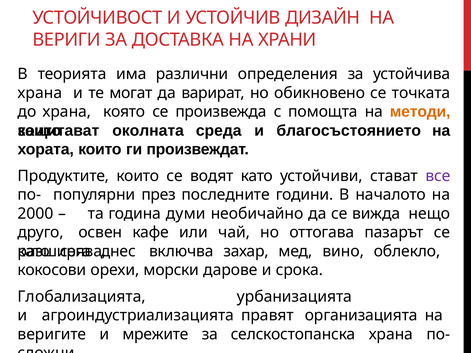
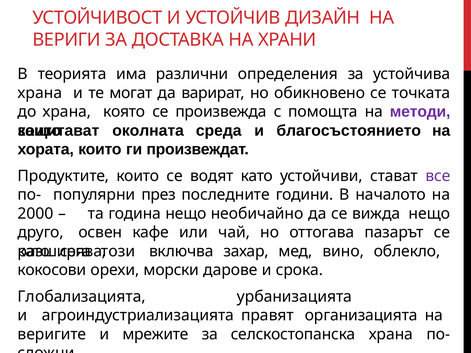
методи colour: orange -> purple (420, 112)
година думи: думи -> нещо (186, 214)
днес: днес -> този (118, 251)
